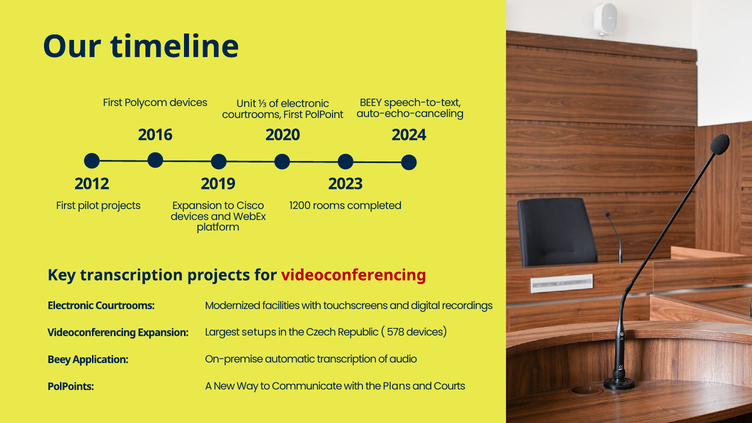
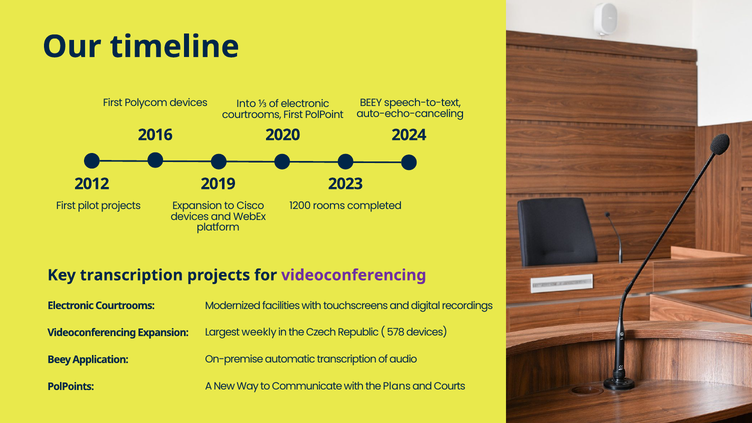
Unit: Unit -> Into (246, 104)
videoconferencing colour: red -> purple (354, 275)
setups: setups -> weekly (259, 333)
